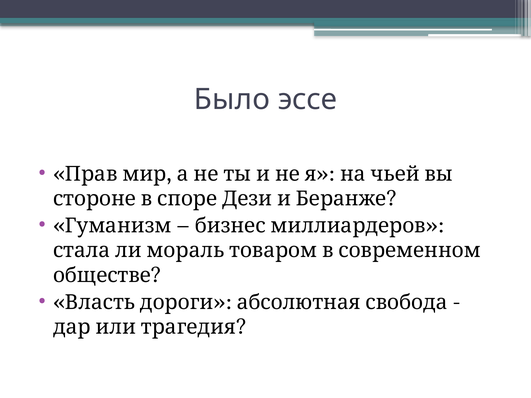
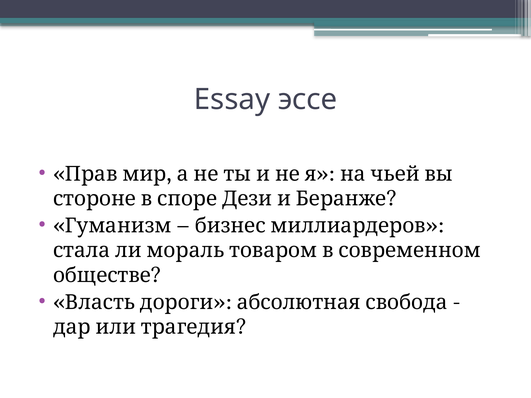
Было: Было -> Essay (232, 99)
